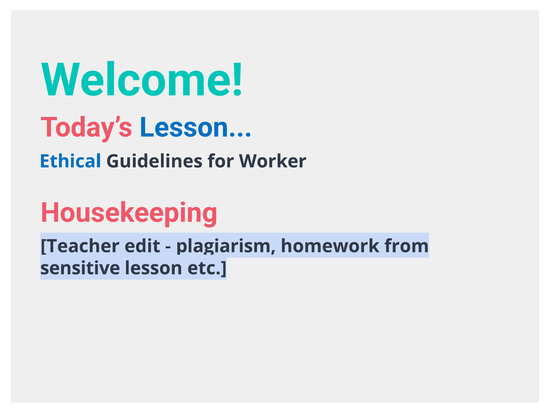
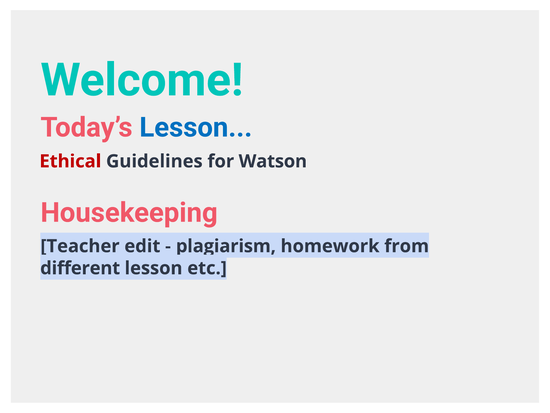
Ethical colour: blue -> red (70, 161)
Worker: Worker -> Watson (273, 161)
sensitive: sensitive -> different (80, 268)
